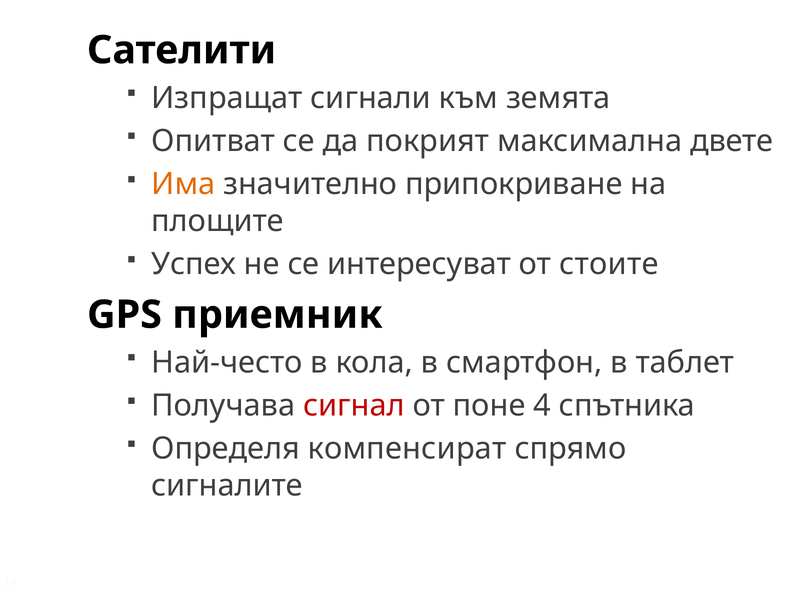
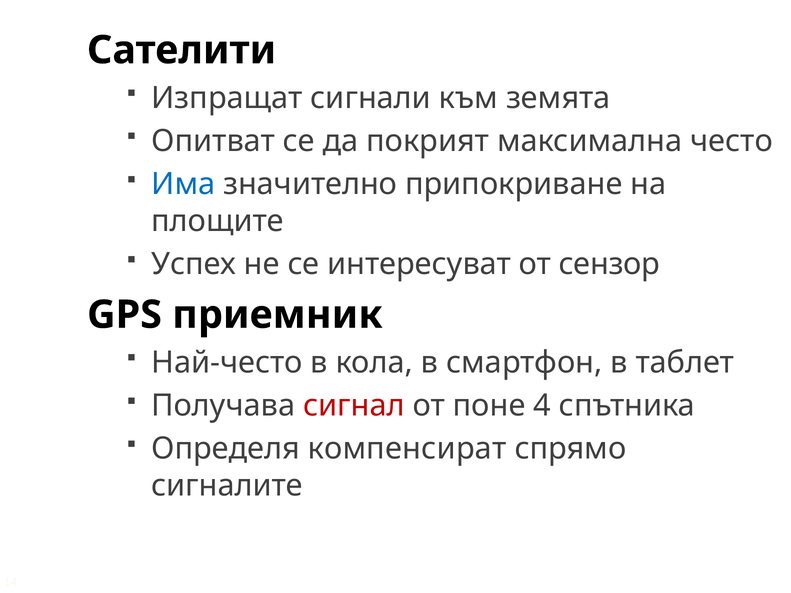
двете: двете -> често (732, 141)
Има colour: orange -> blue (183, 184)
стоите: стоите -> сензор (609, 264)
